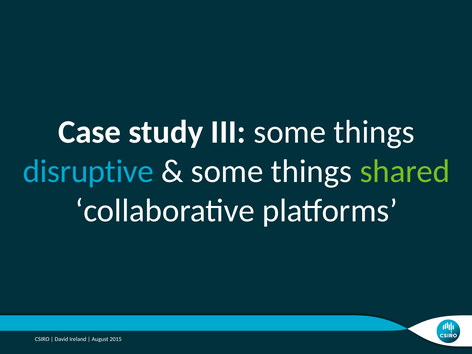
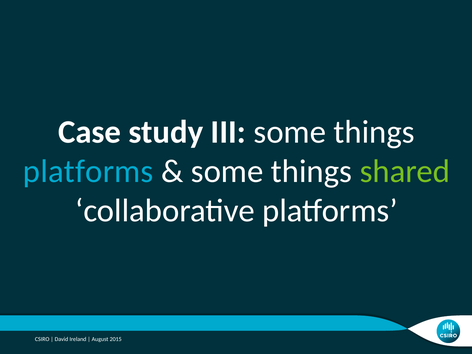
disruptive: disruptive -> platforms (88, 171)
